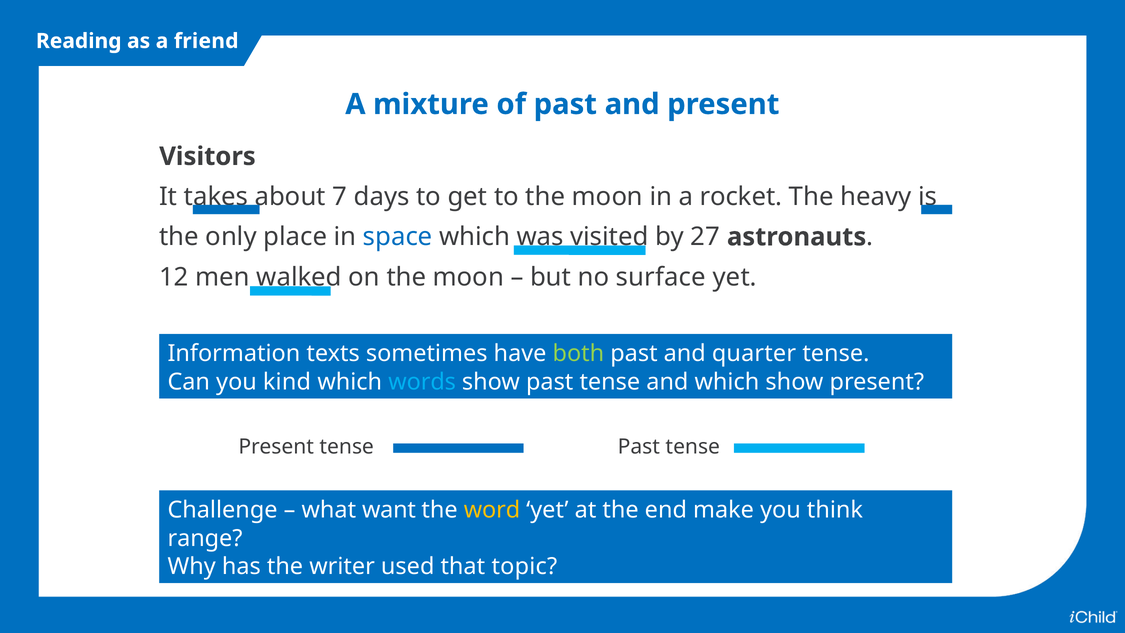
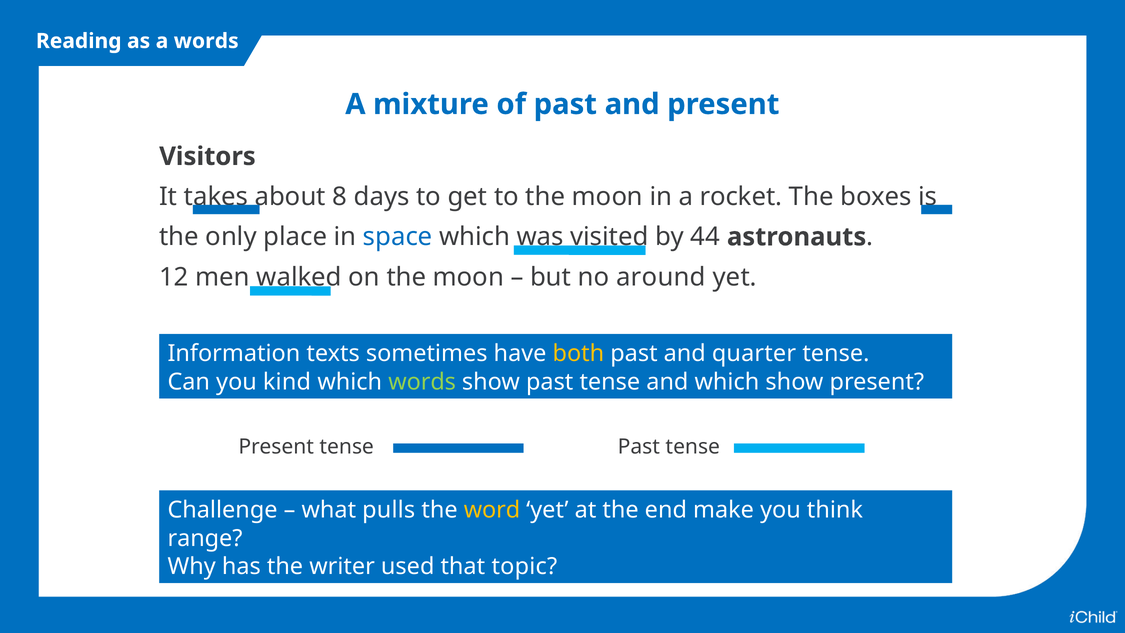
a friend: friend -> words (206, 41)
7: 7 -> 8 (340, 197)
heavy: heavy -> boxes (876, 197)
27: 27 -> 44 (705, 237)
surface: surface -> around (661, 277)
both colour: light green -> yellow (578, 354)
words colour: light blue -> light green (422, 382)
want: want -> pulls (389, 510)
